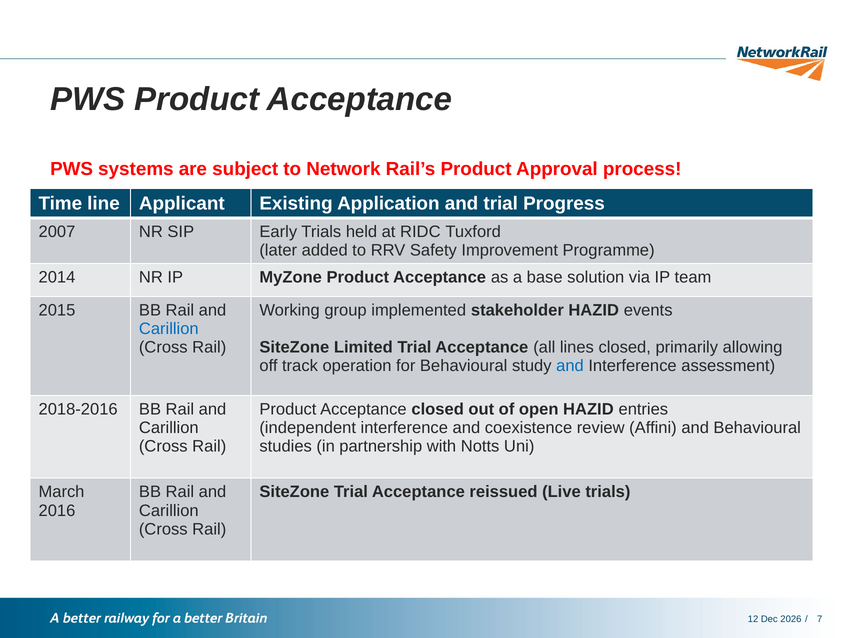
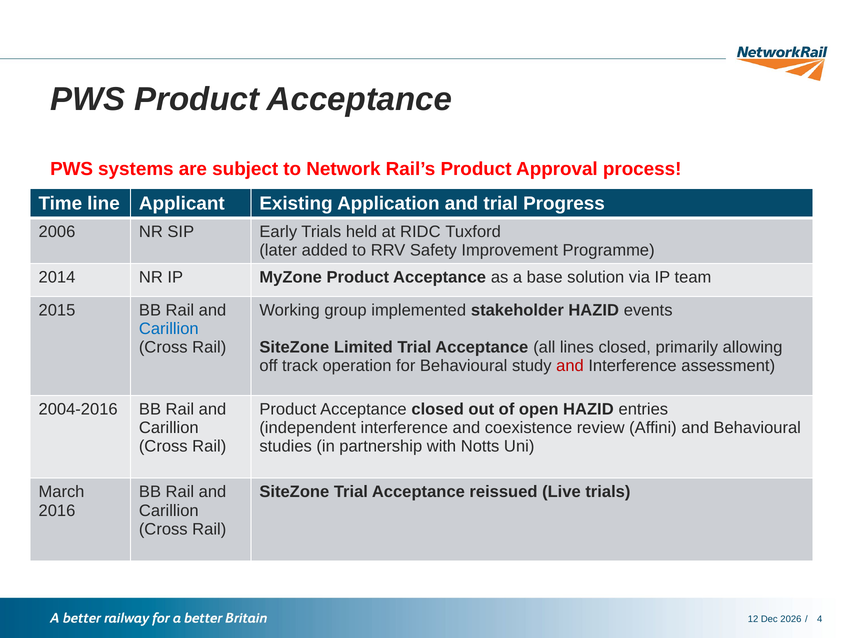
2007: 2007 -> 2006 (57, 232)
and colour: blue -> red (570, 366)
2018-2016: 2018-2016 -> 2004-2016 (78, 409)
7: 7 -> 4 (820, 619)
